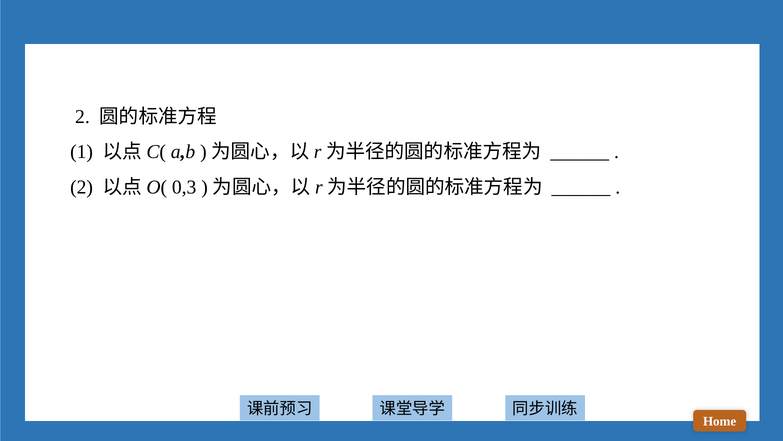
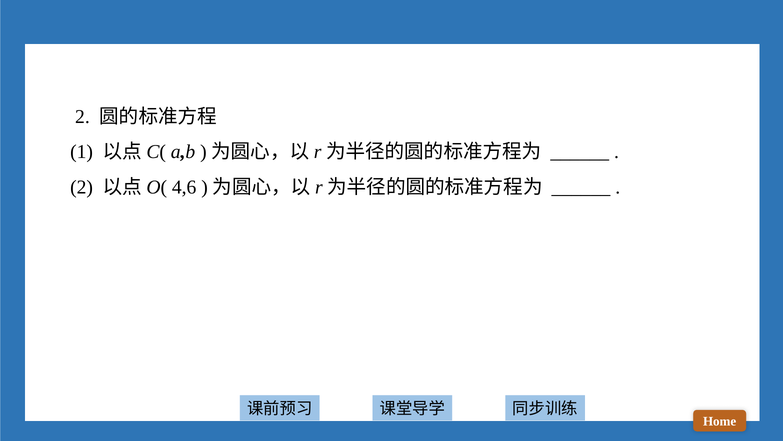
0,3: 0,3 -> 4,6 (184, 187)
